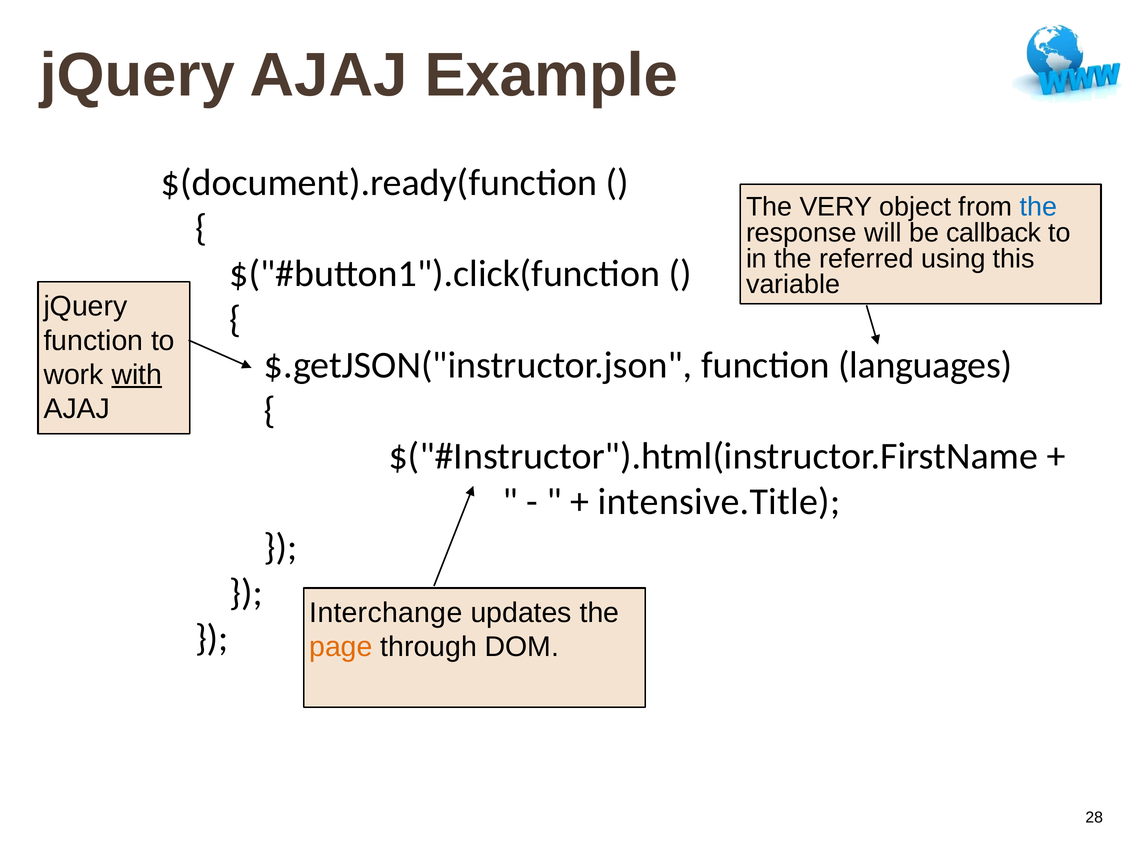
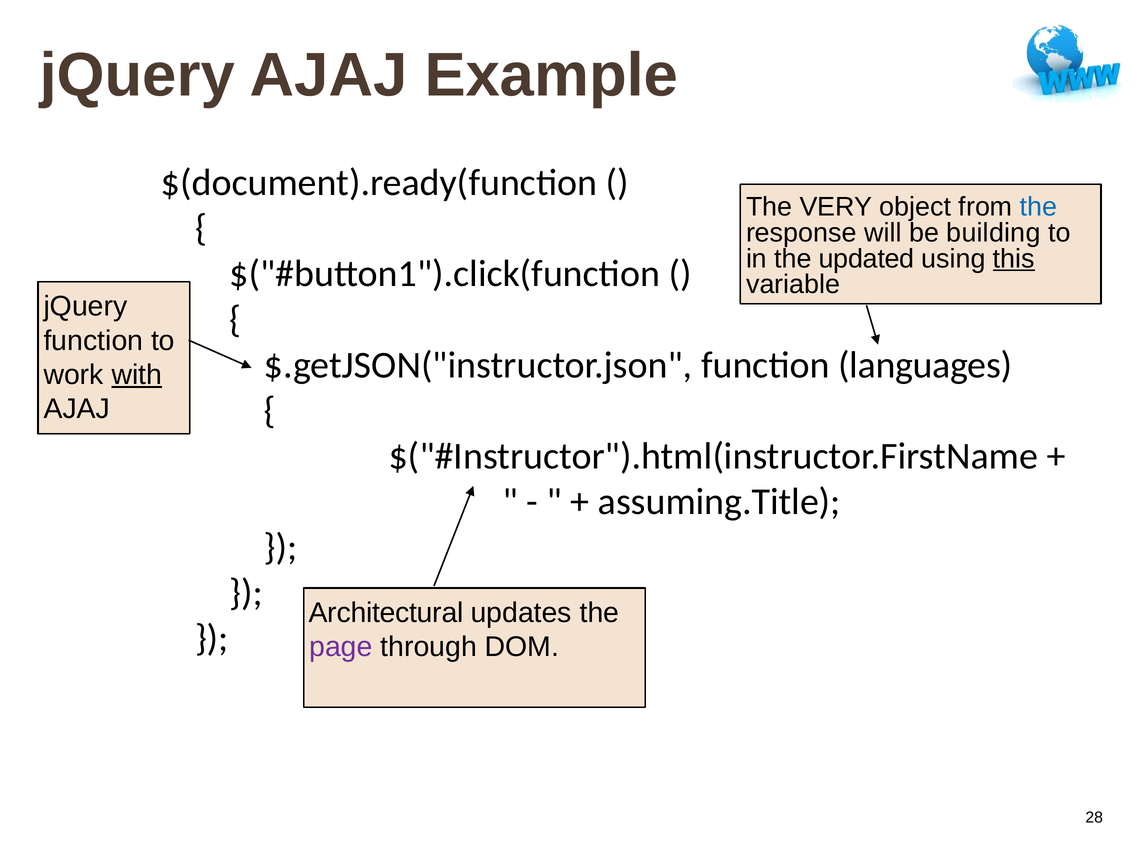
callback: callback -> building (994, 233)
referred: referred -> updated (867, 259)
this underline: none -> present (1014, 259)
intensive.Title: intensive.Title -> assuming.Title (719, 502)
Interchange: Interchange -> Architectural (386, 613)
page colour: orange -> purple (341, 647)
